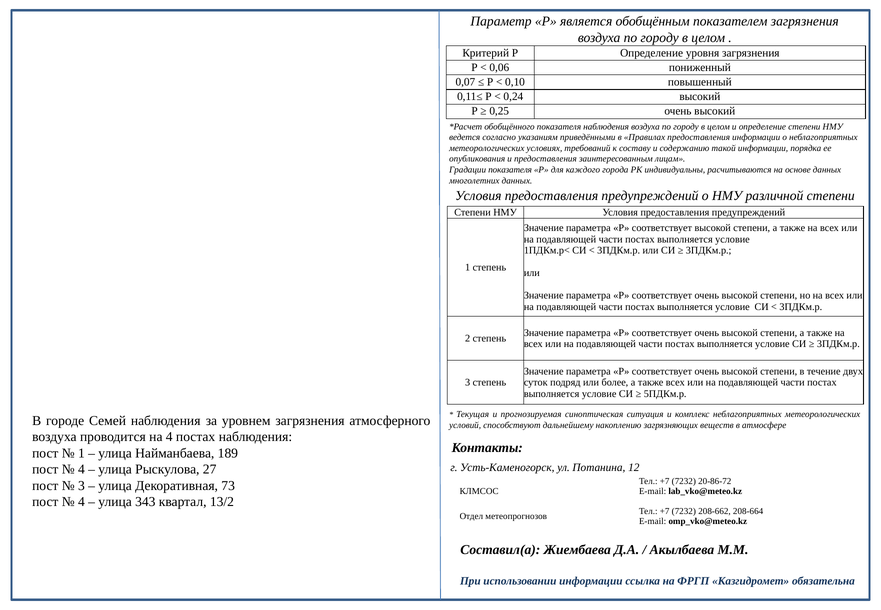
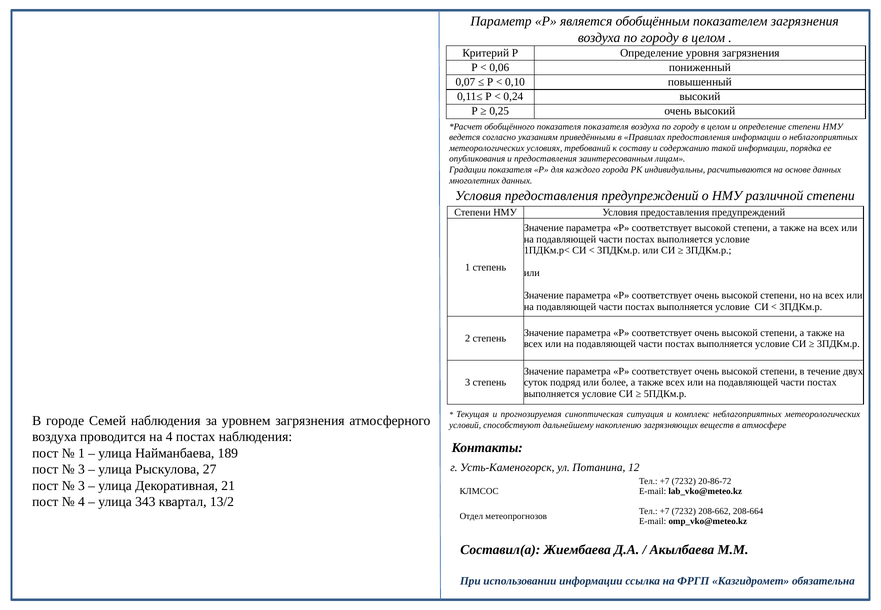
показателя наблюдения: наблюдения -> показателя (606, 127)
4: 4 -> 3 (81, 469)
73: 73 -> 21 (228, 486)
